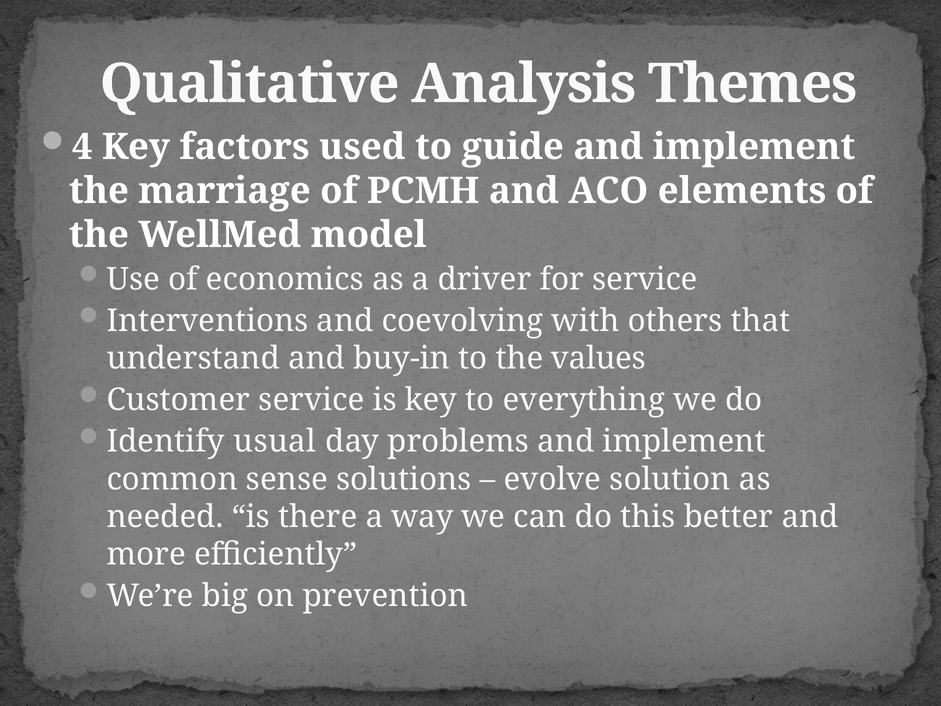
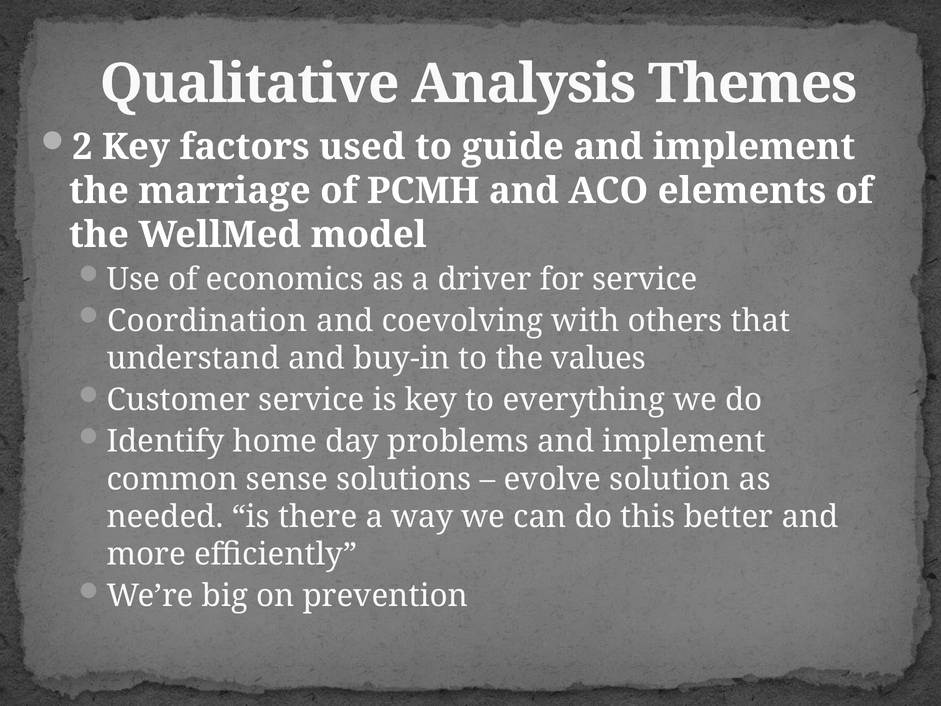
4: 4 -> 2 (82, 147)
Interventions: Interventions -> Coordination (207, 321)
usual: usual -> home (275, 441)
